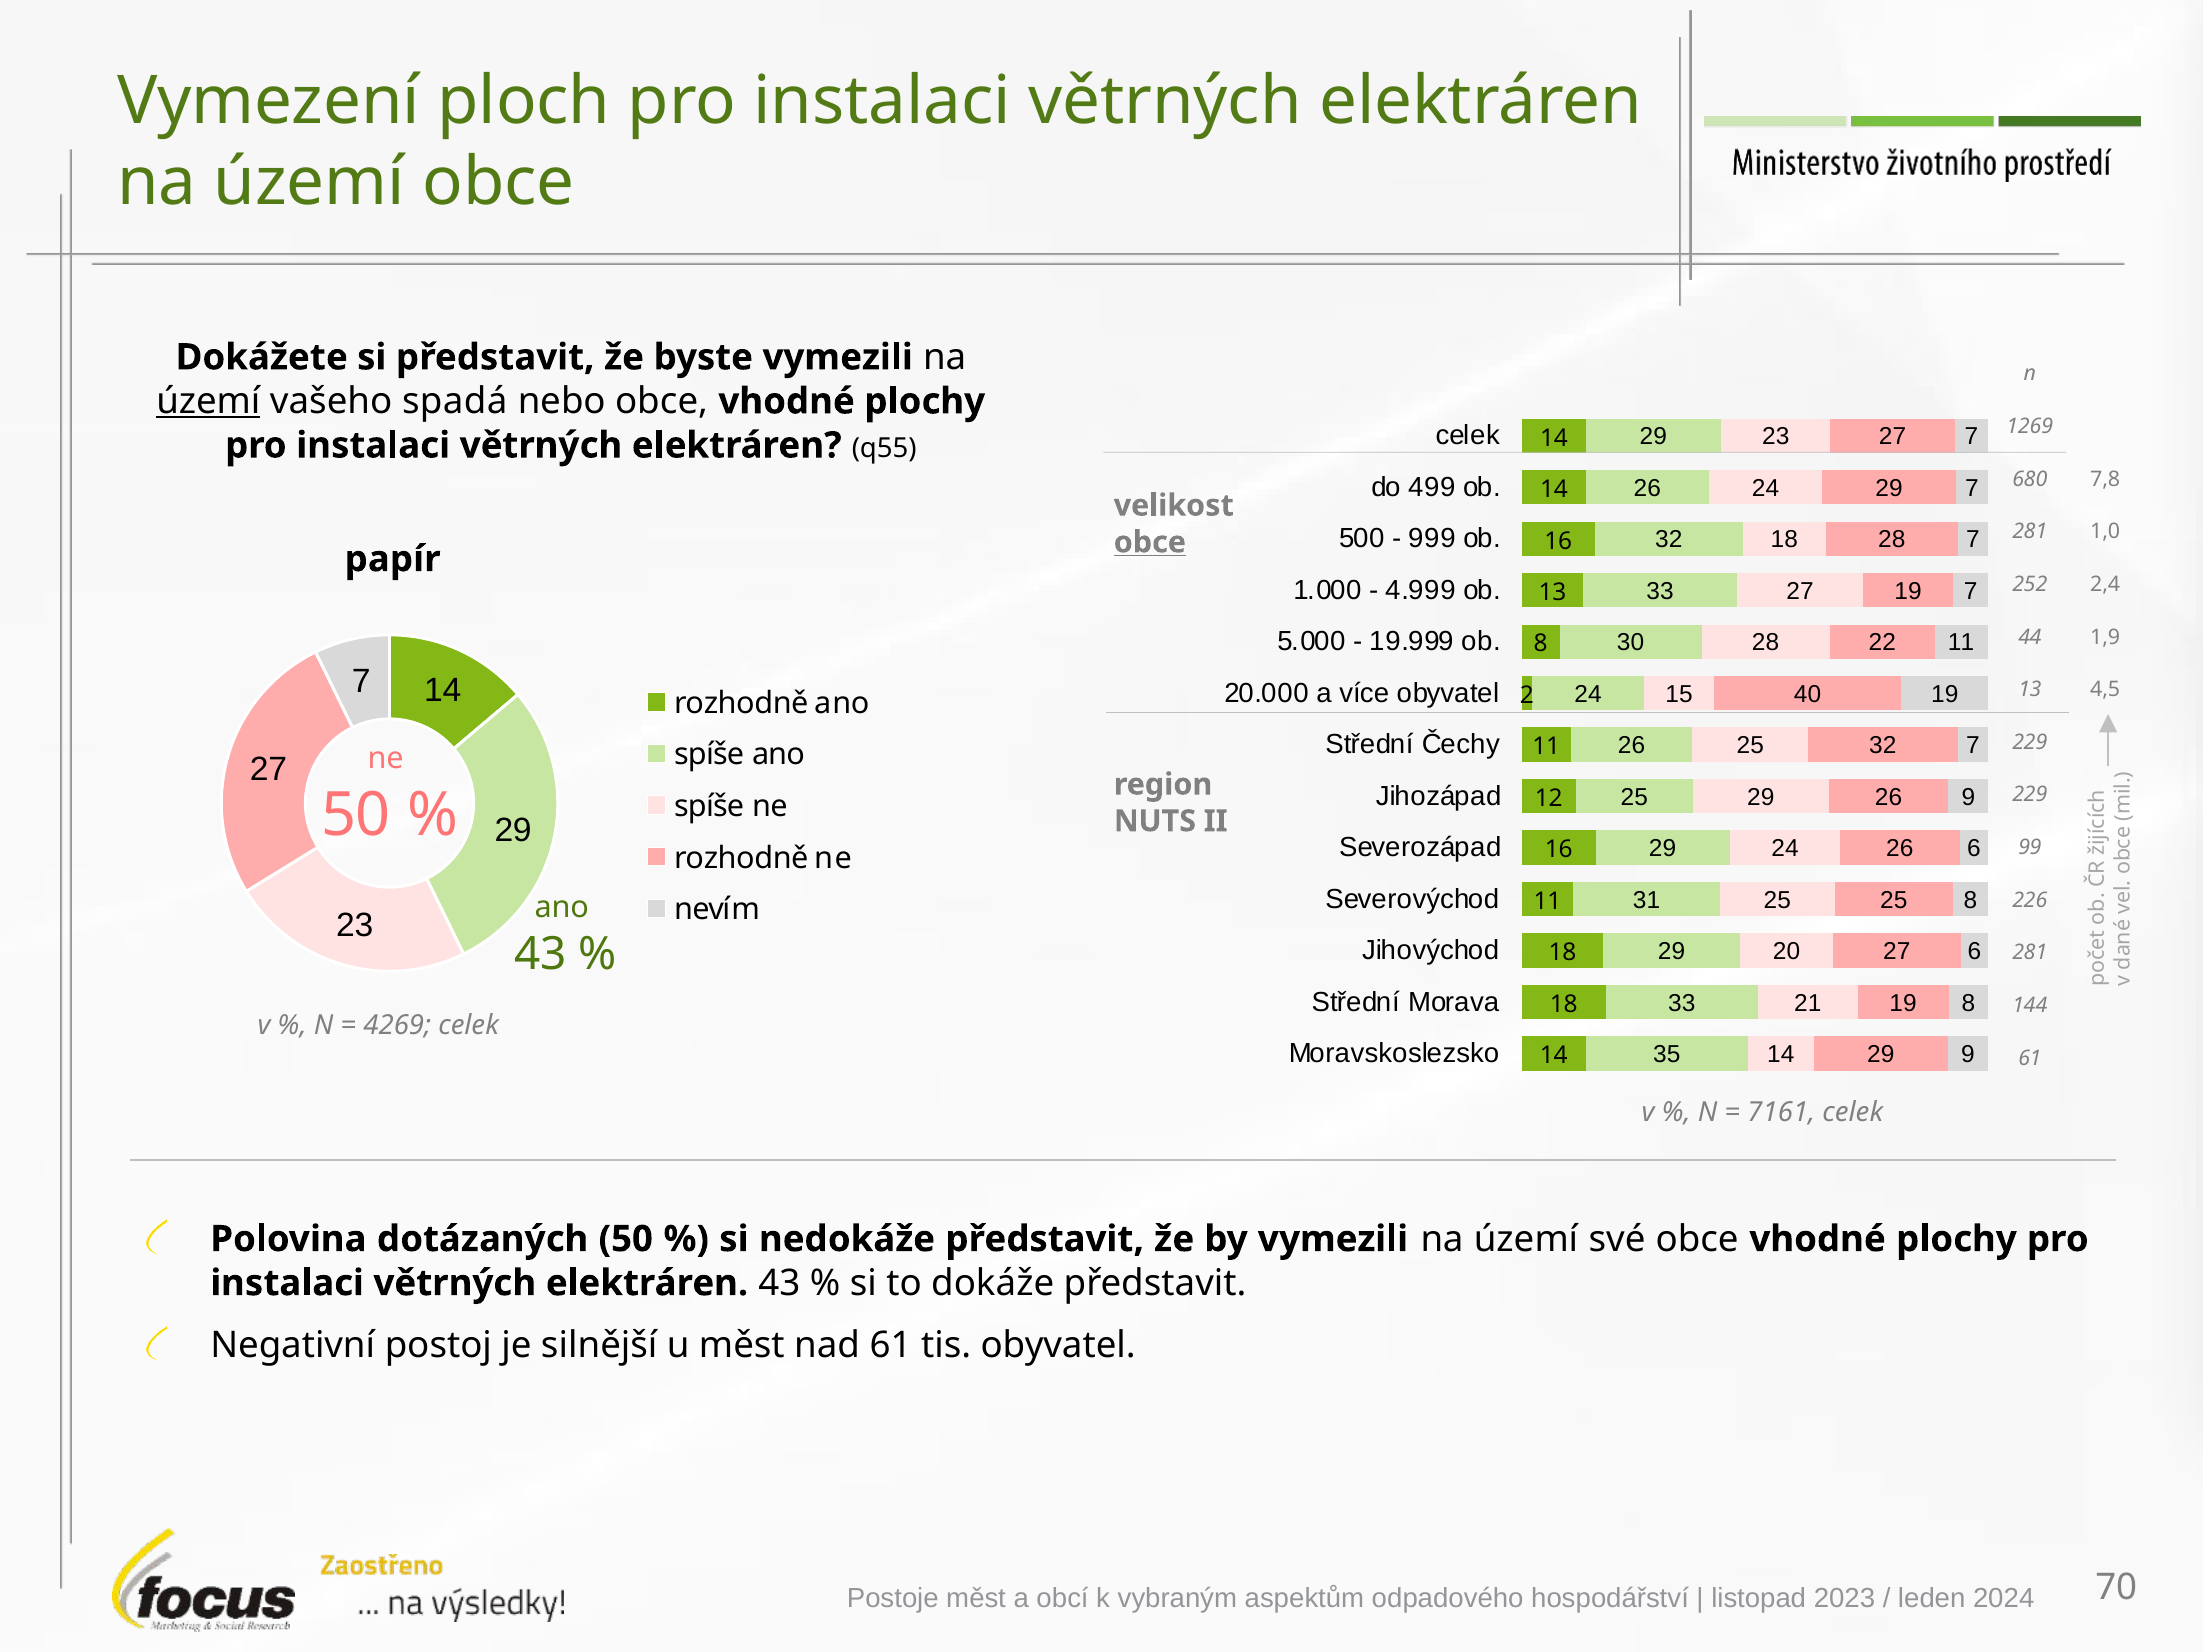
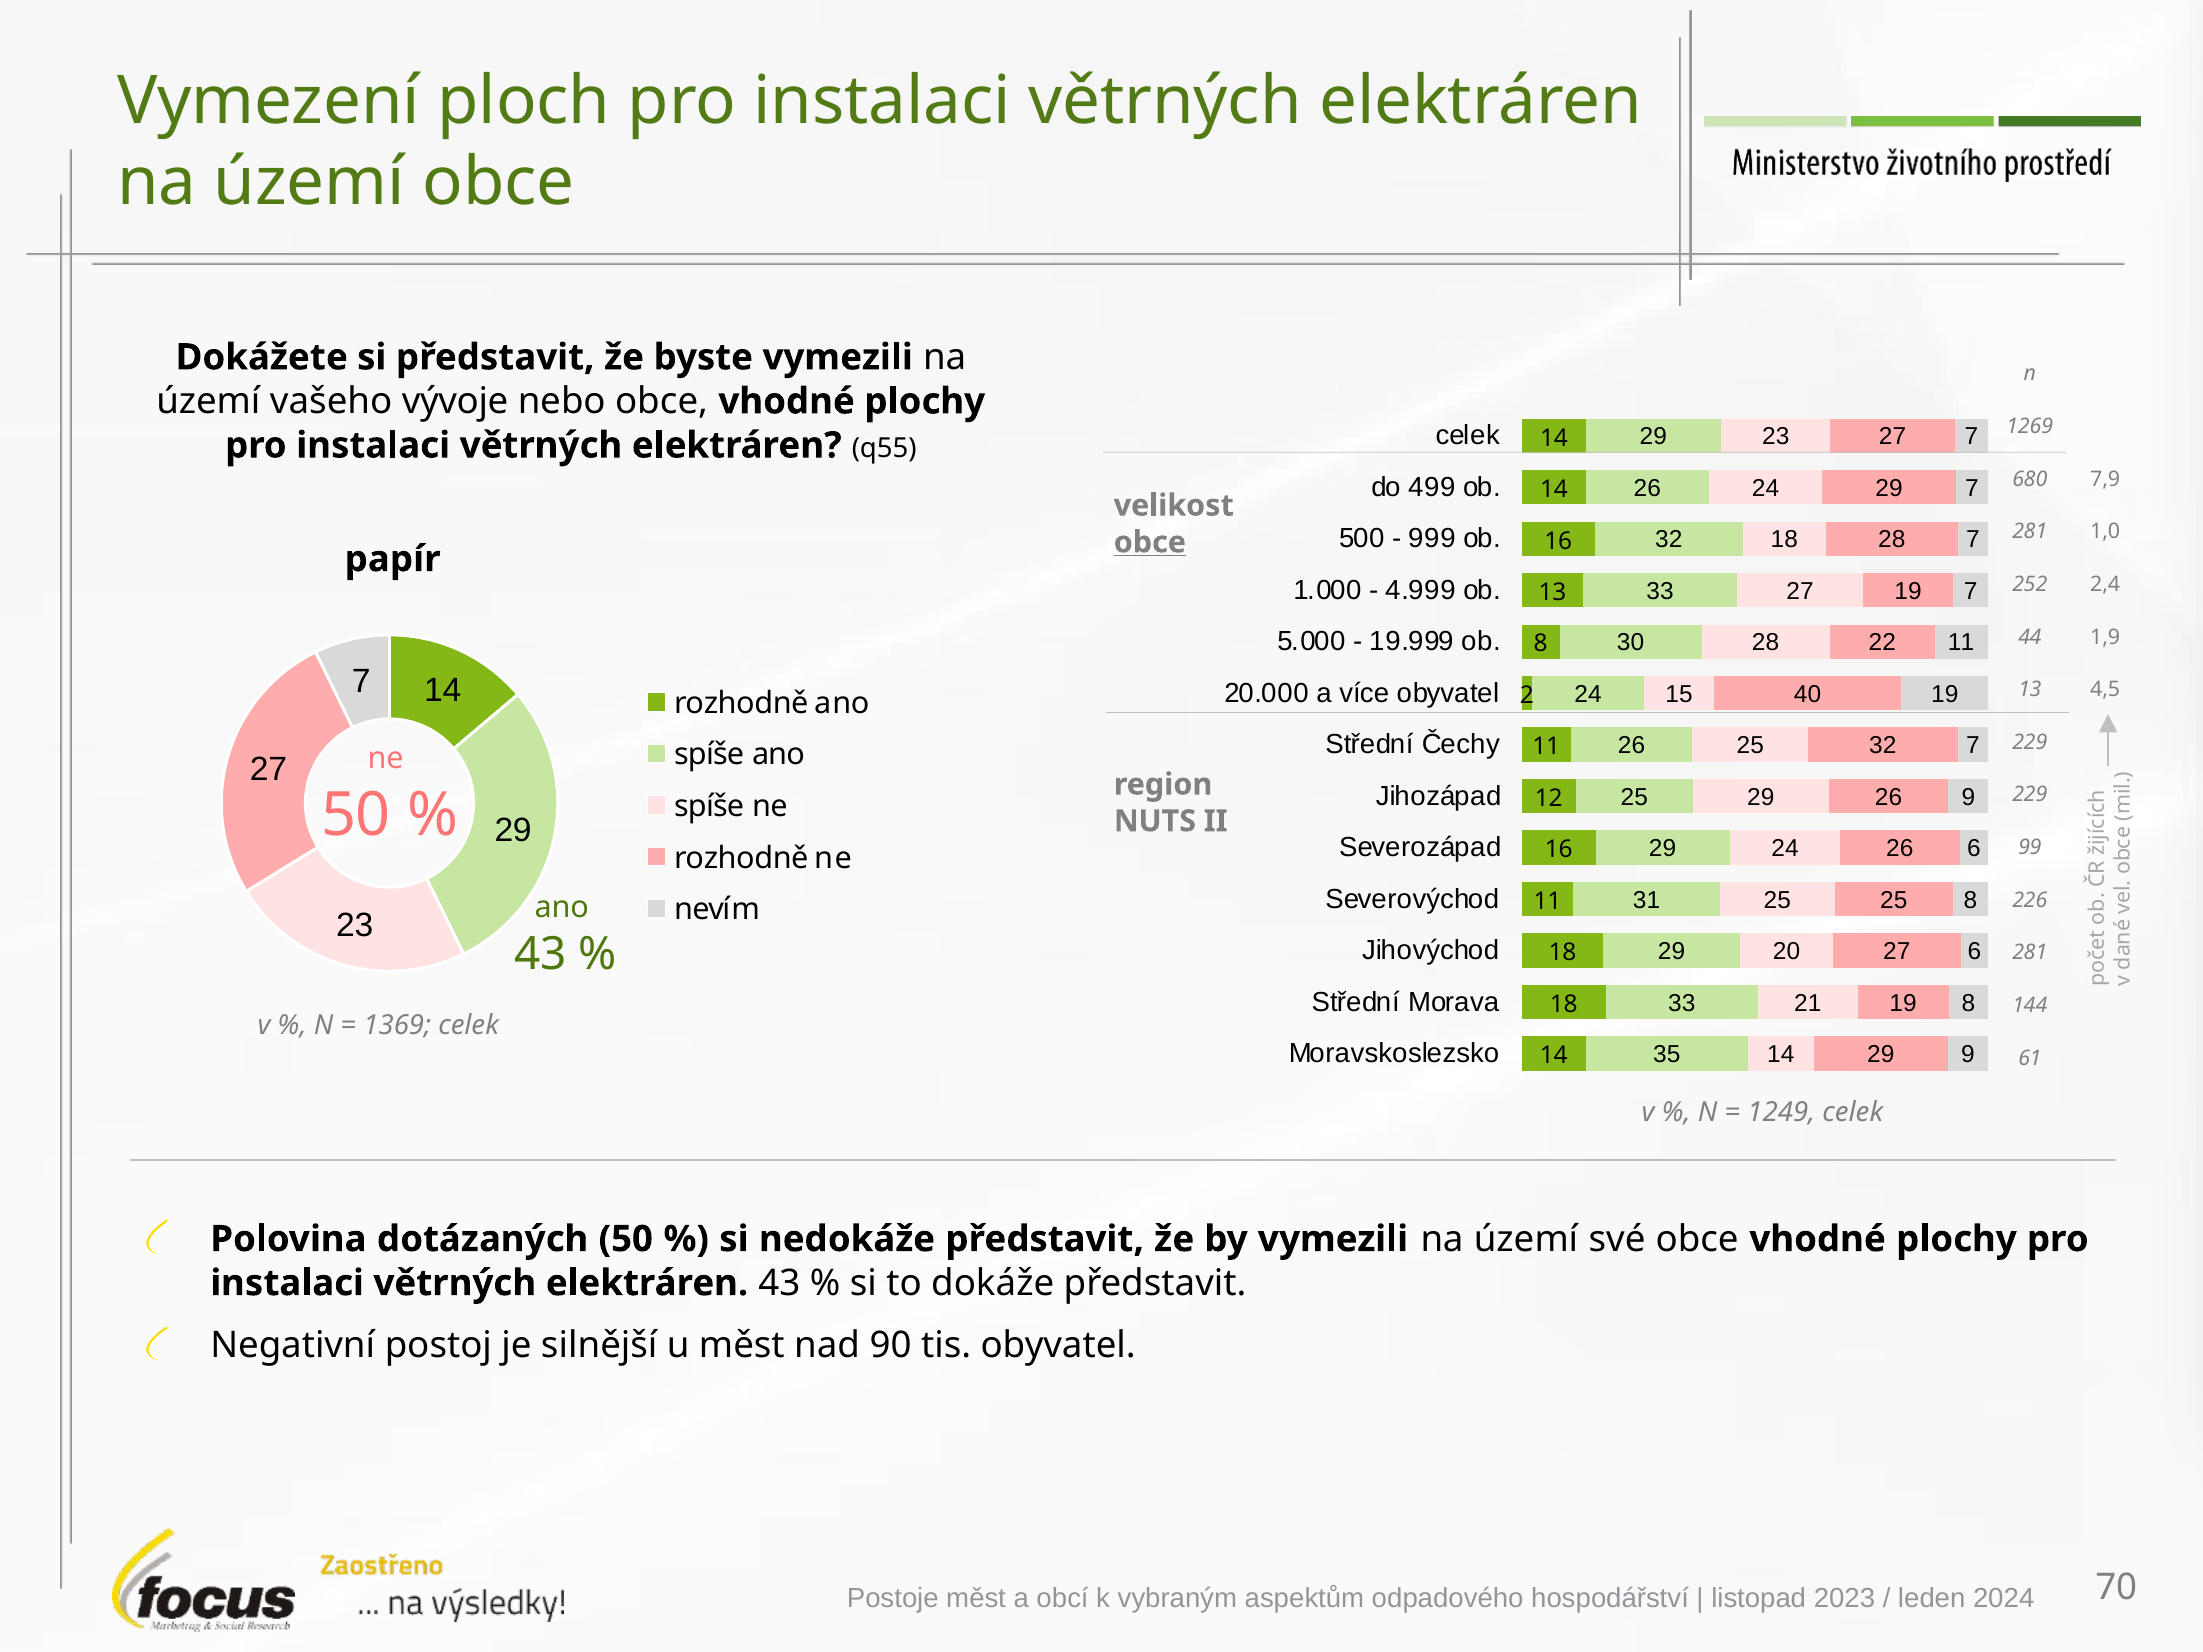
území underline: present -> none (208, 401)
spadá: spadá -> vývoje (455, 401)
7,8: 7,8 -> 7,9 (2105, 479)
4269: 4269 -> 1369 (397, 1026)
7161: 7161 -> 1249 (1781, 1112)
nad 61: 61 -> 90 (891, 1346)
